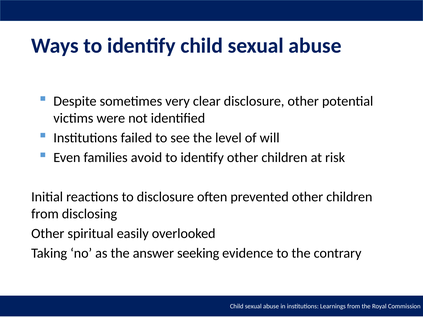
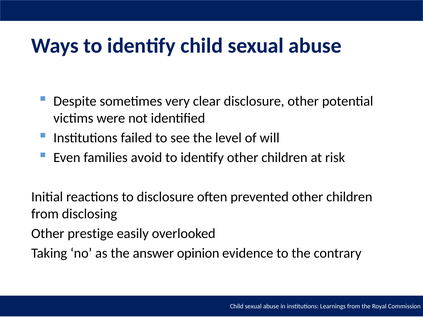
spiritual: spiritual -> prestige (91, 234)
seeking: seeking -> opinion (198, 253)
